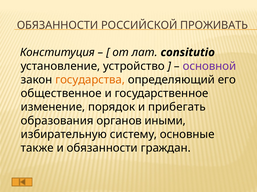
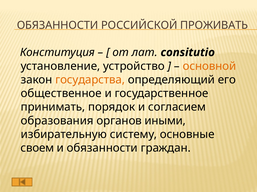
основной colour: purple -> orange (209, 66)
изменение: изменение -> принимать (53, 107)
прибегать: прибегать -> согласием (177, 107)
также: также -> своем (37, 149)
